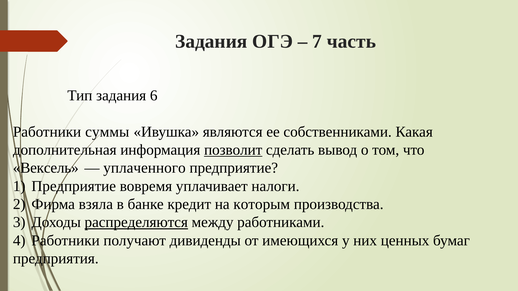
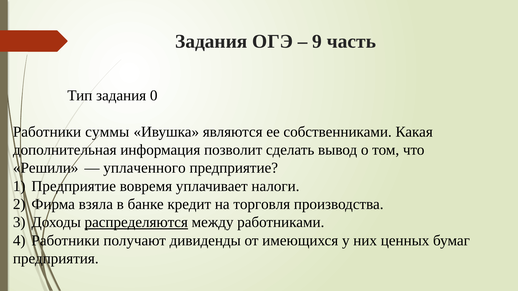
7: 7 -> 9 (317, 41)
6: 6 -> 0 (154, 96)
позволит underline: present -> none (233, 150)
Вексель: Вексель -> Решили (46, 168)
которым: которым -> торговля (262, 204)
